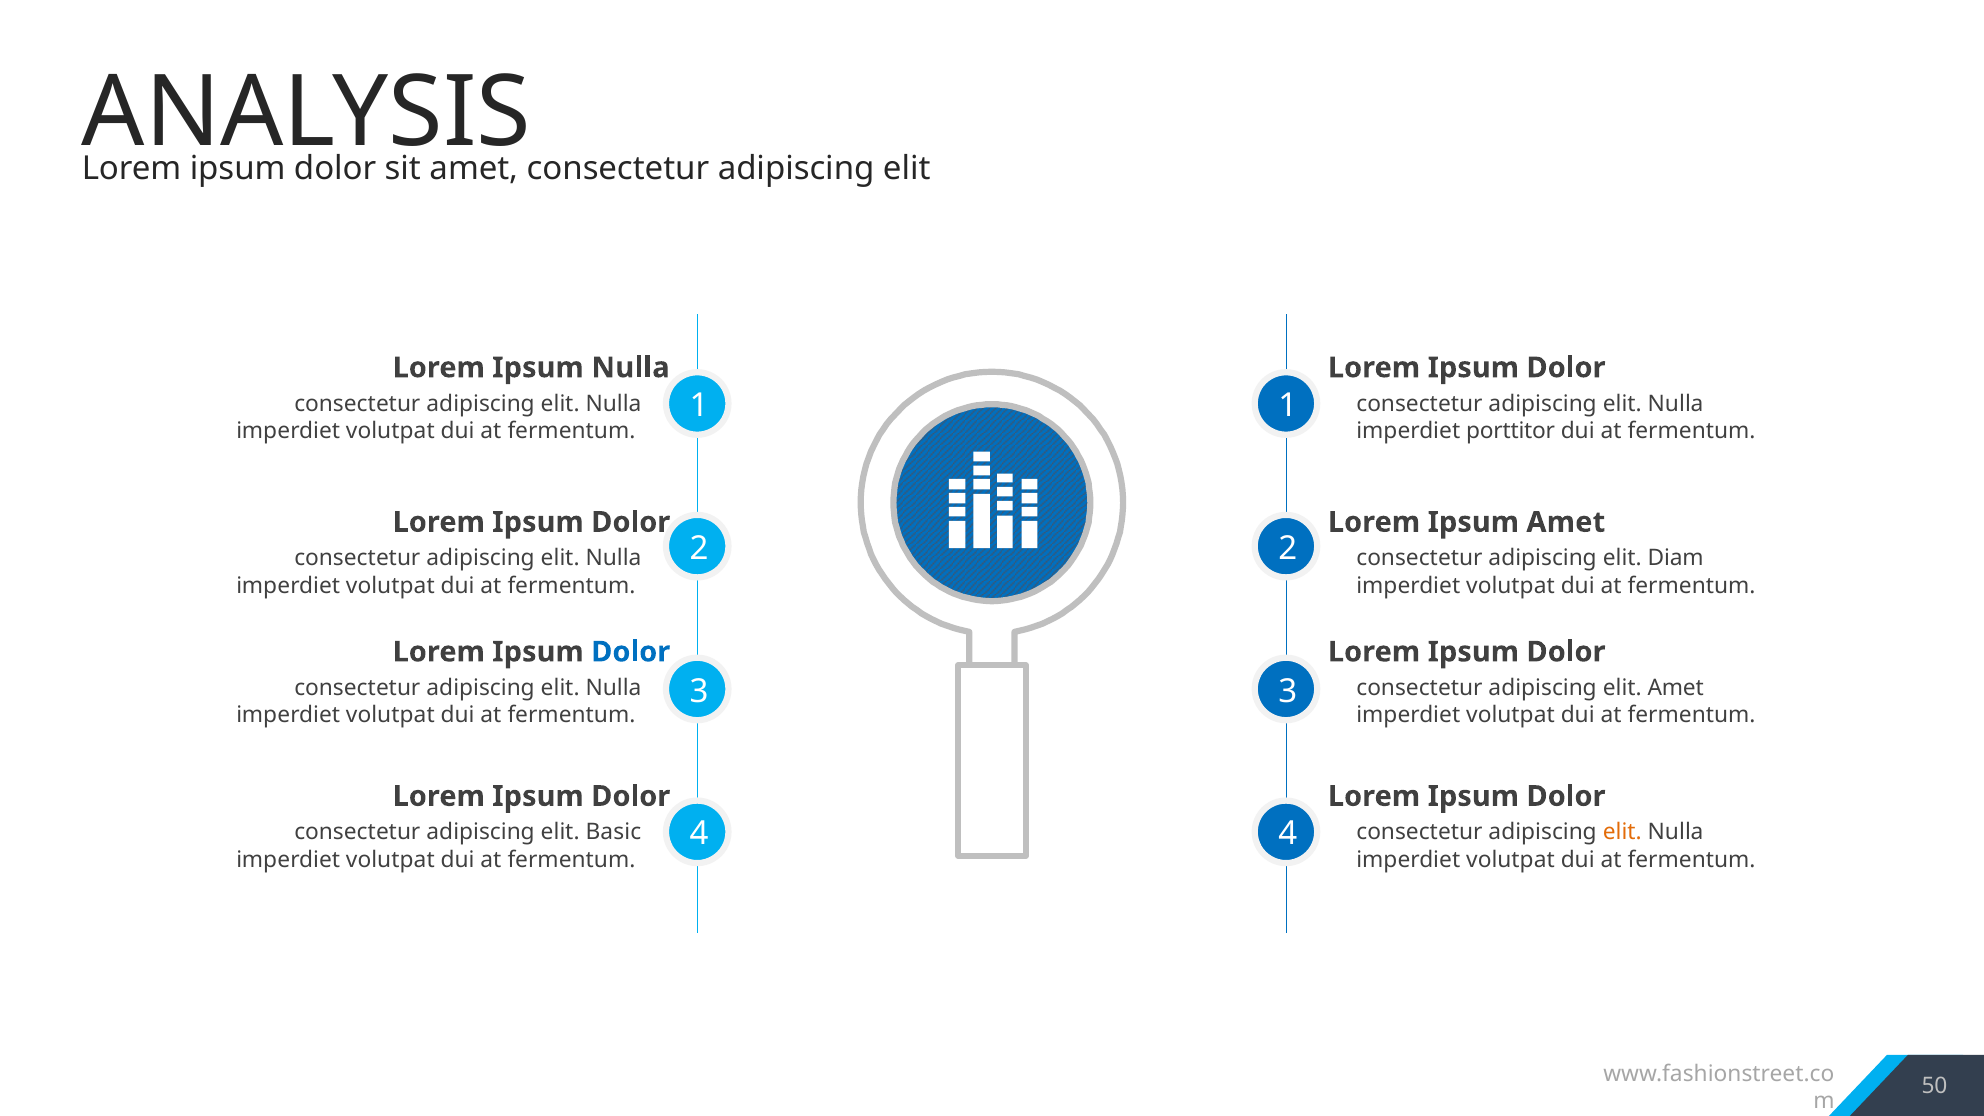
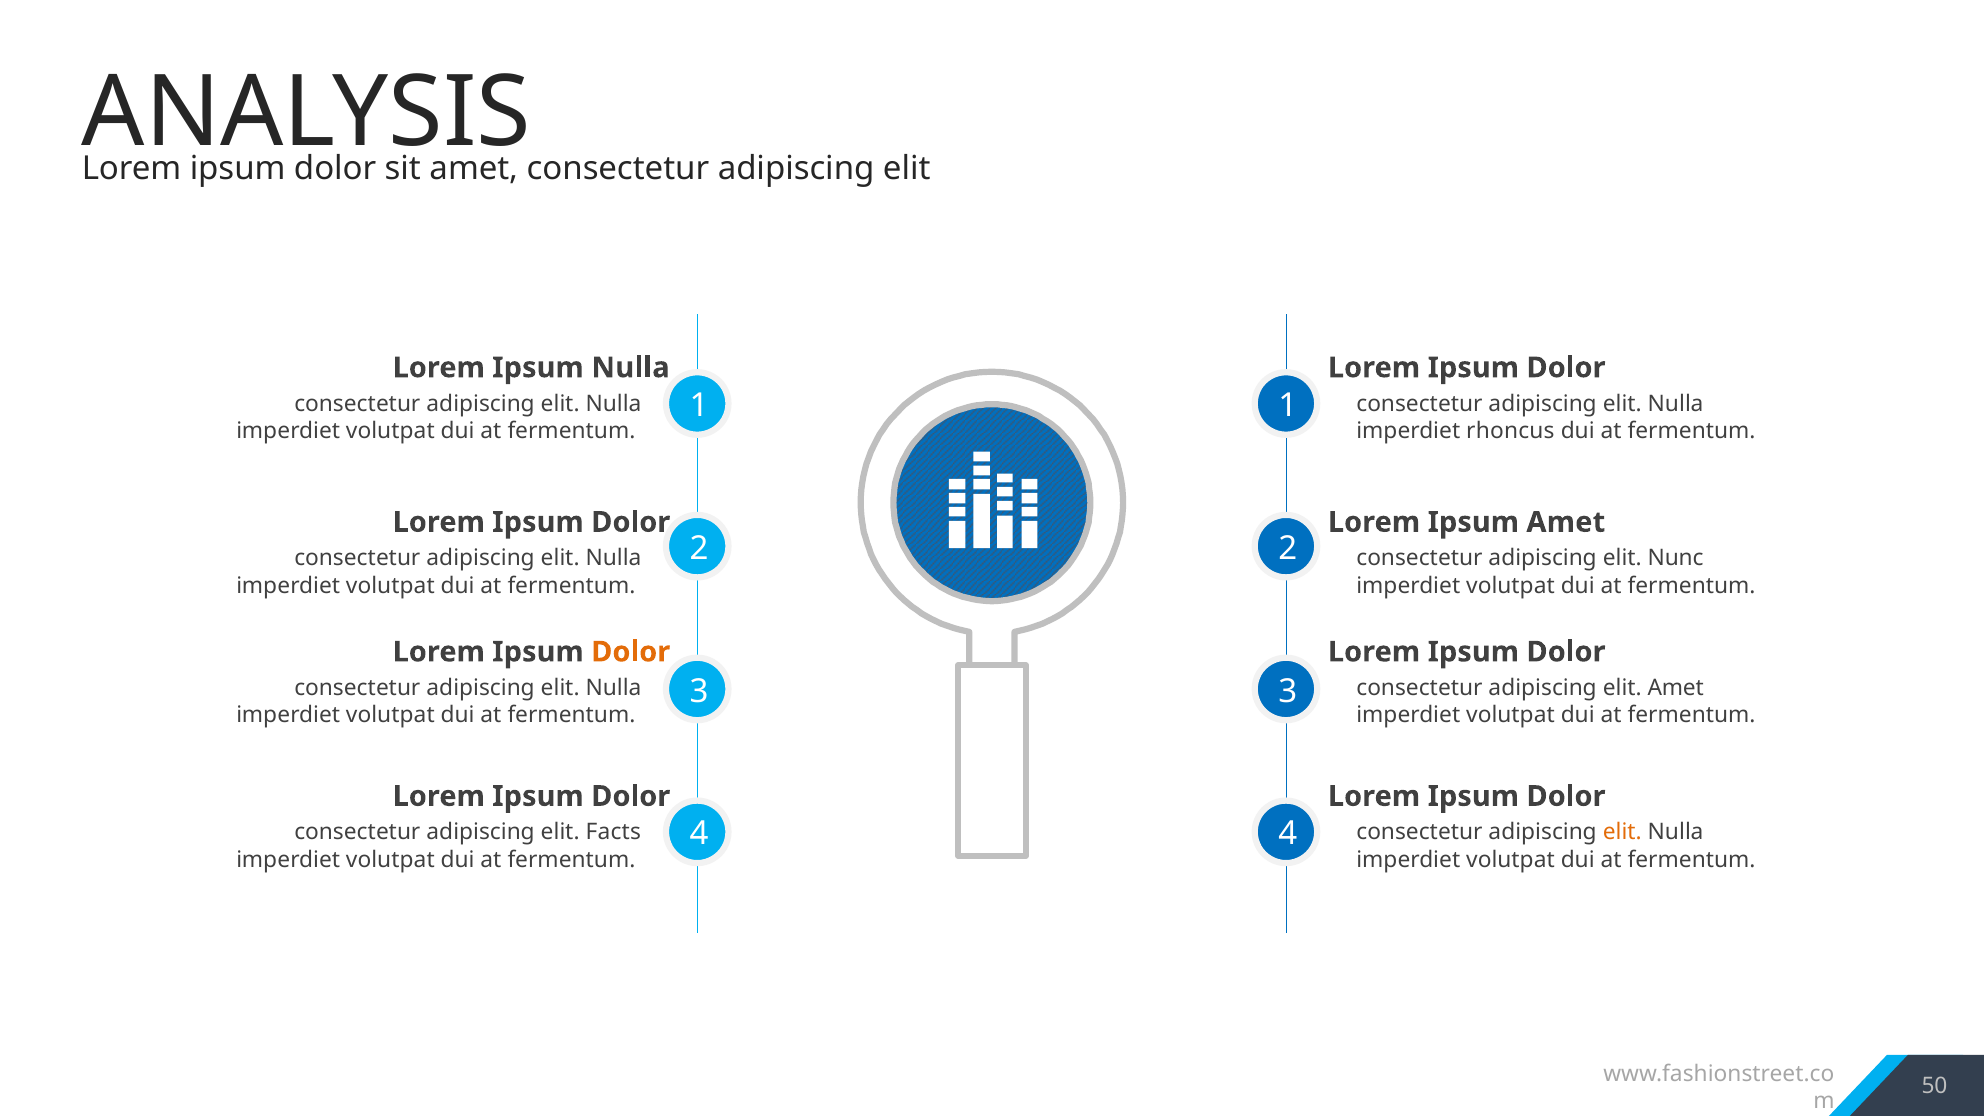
porttitor: porttitor -> rhoncus (1510, 431)
Diam: Diam -> Nunc (1676, 558)
Dolor colour: blue -> orange (631, 652)
Basic: Basic -> Facts (613, 832)
